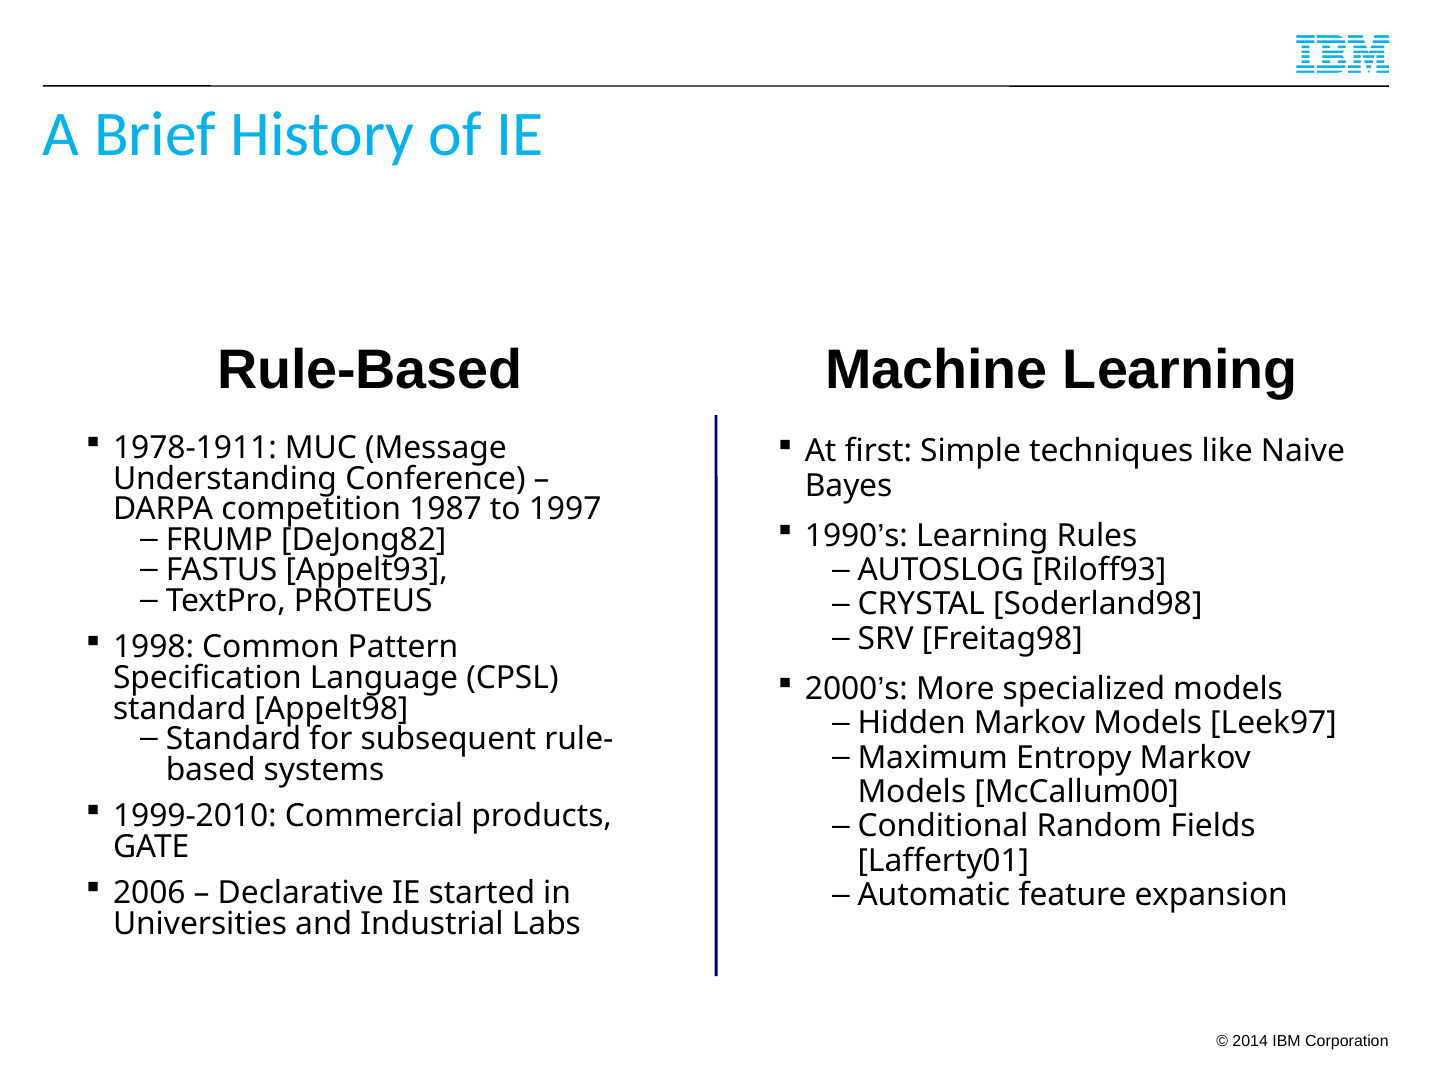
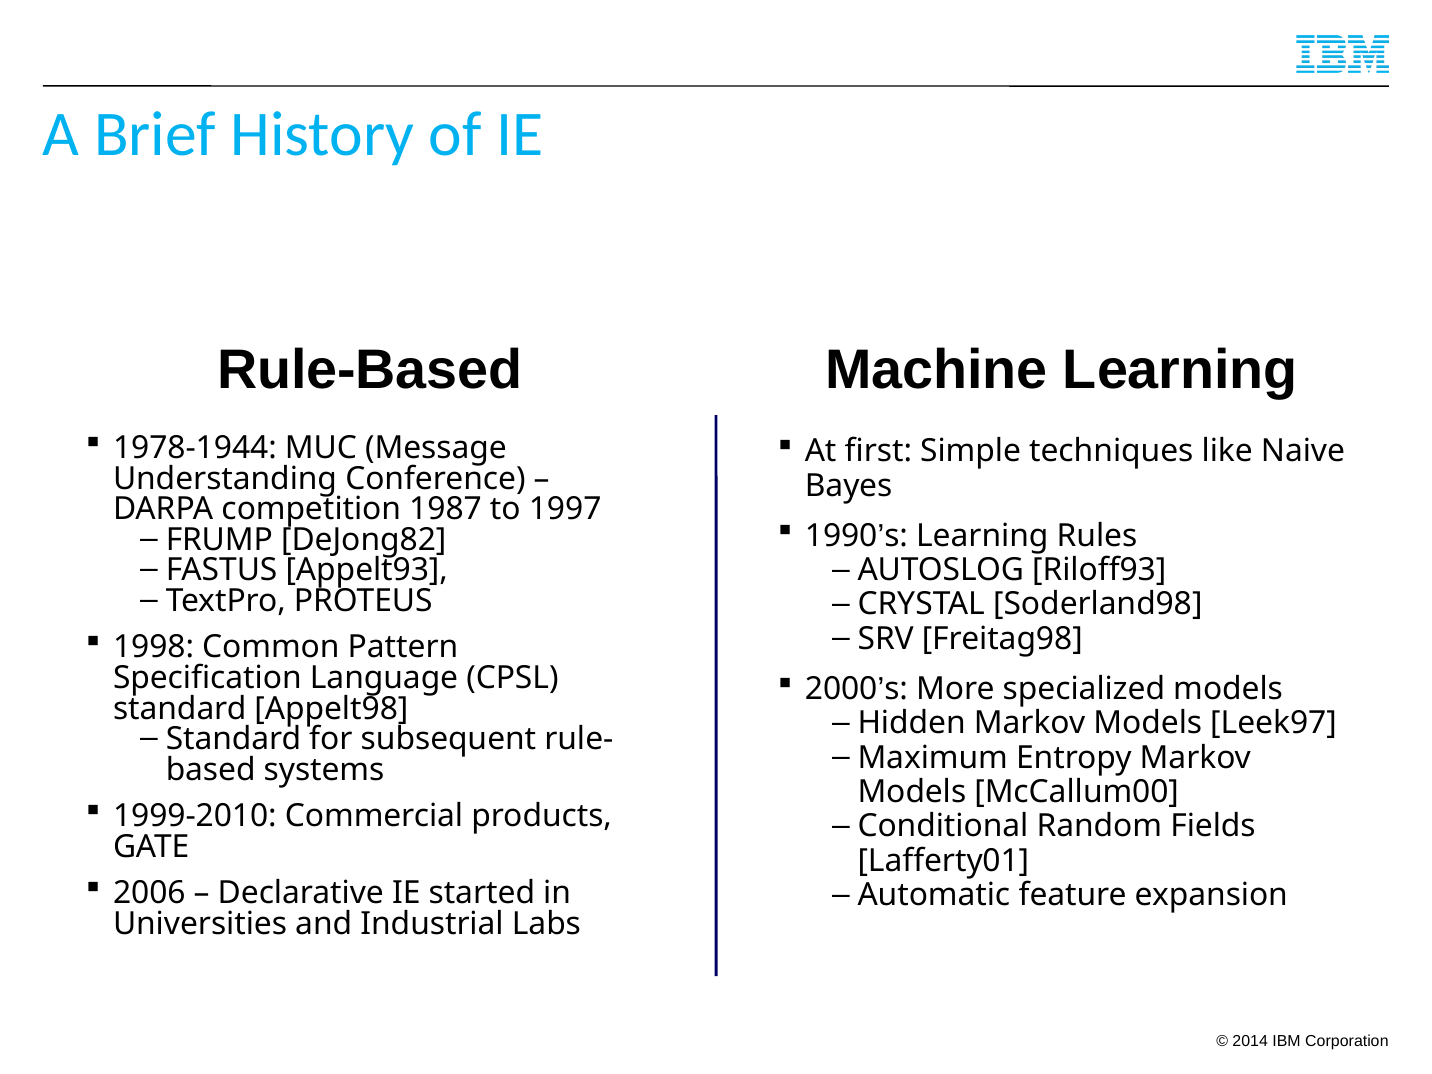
1978-1911: 1978-1911 -> 1978-1944 (195, 448)
